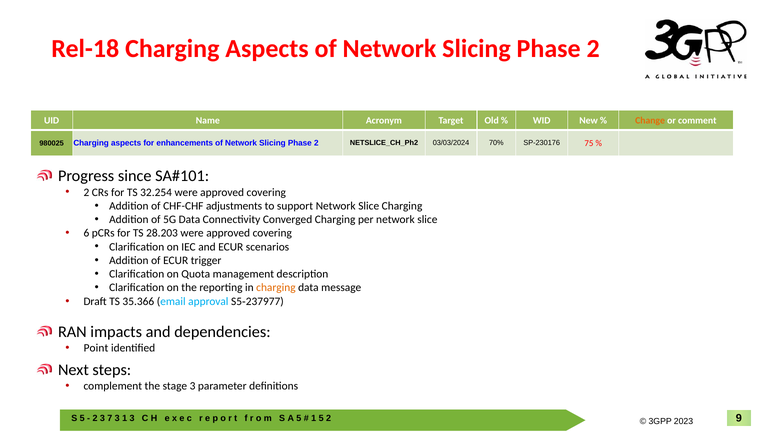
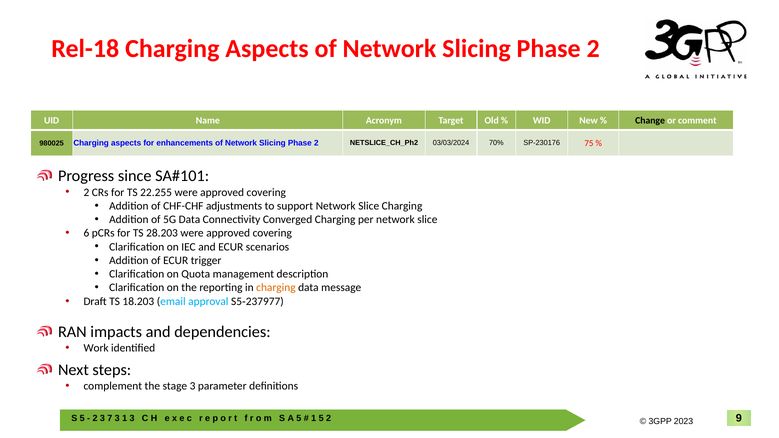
Change colour: orange -> black (650, 121)
32.254: 32.254 -> 22.255 (156, 192)
35.366: 35.366 -> 18.203 (138, 302)
Point: Point -> Work (96, 348)
